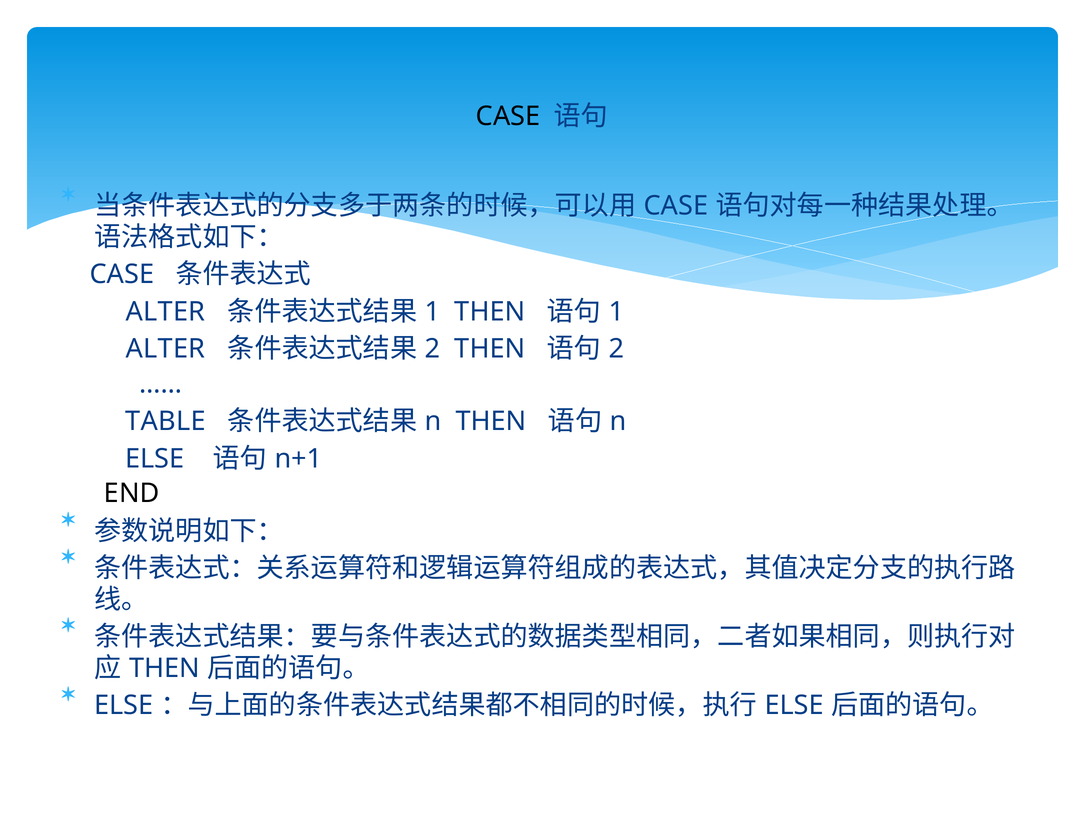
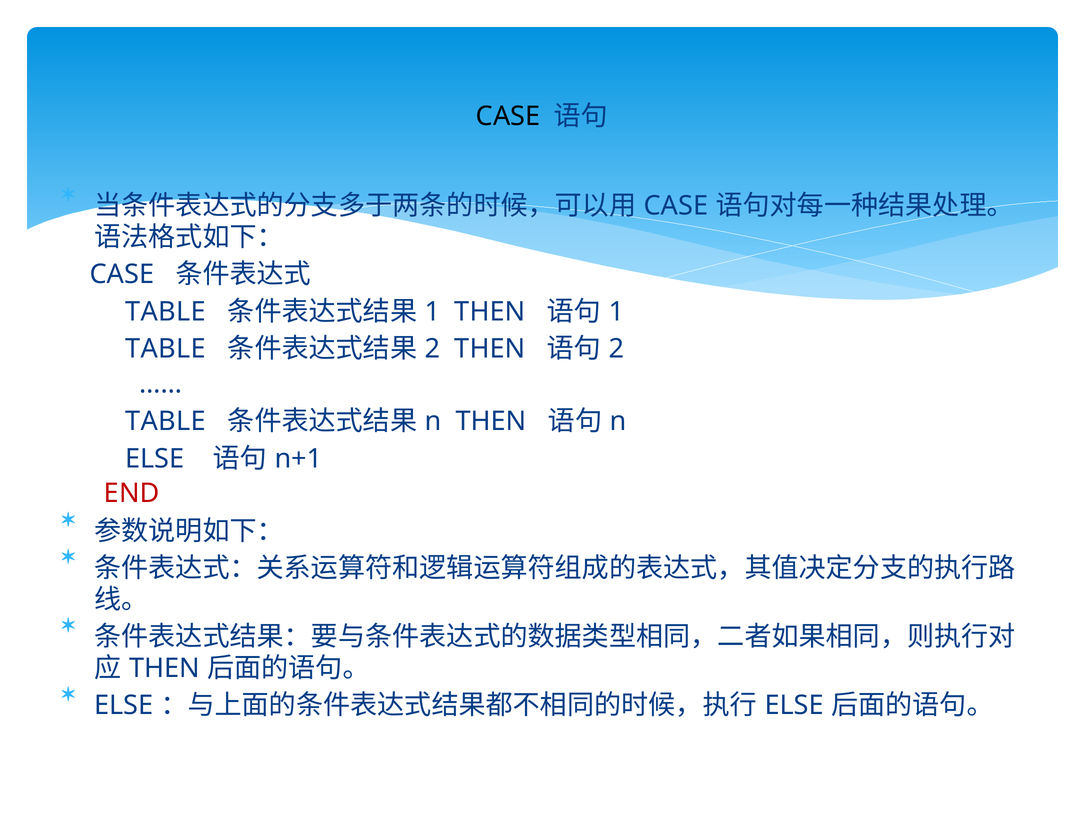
ALTER: ALTER -> TABLE (165, 312)
ALTER: ALTER -> TABLE (165, 349)
END colour: black -> red (132, 493)
